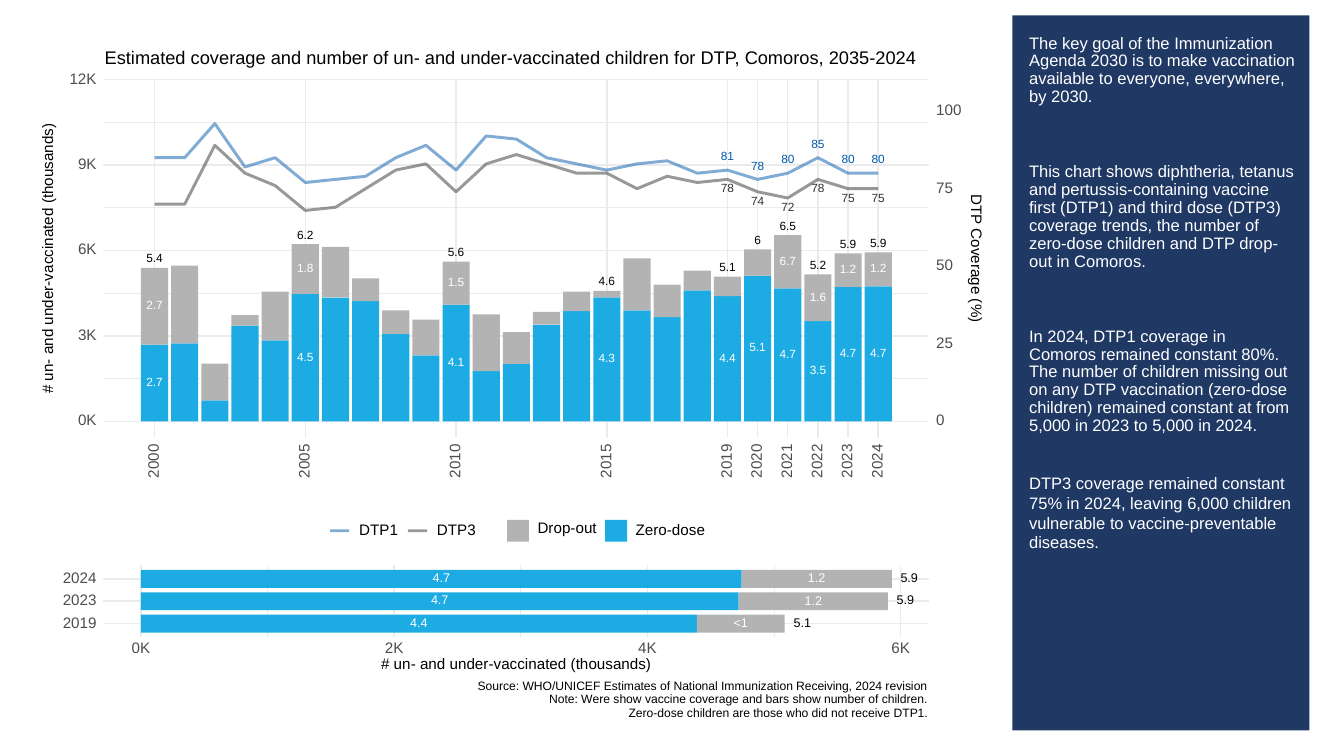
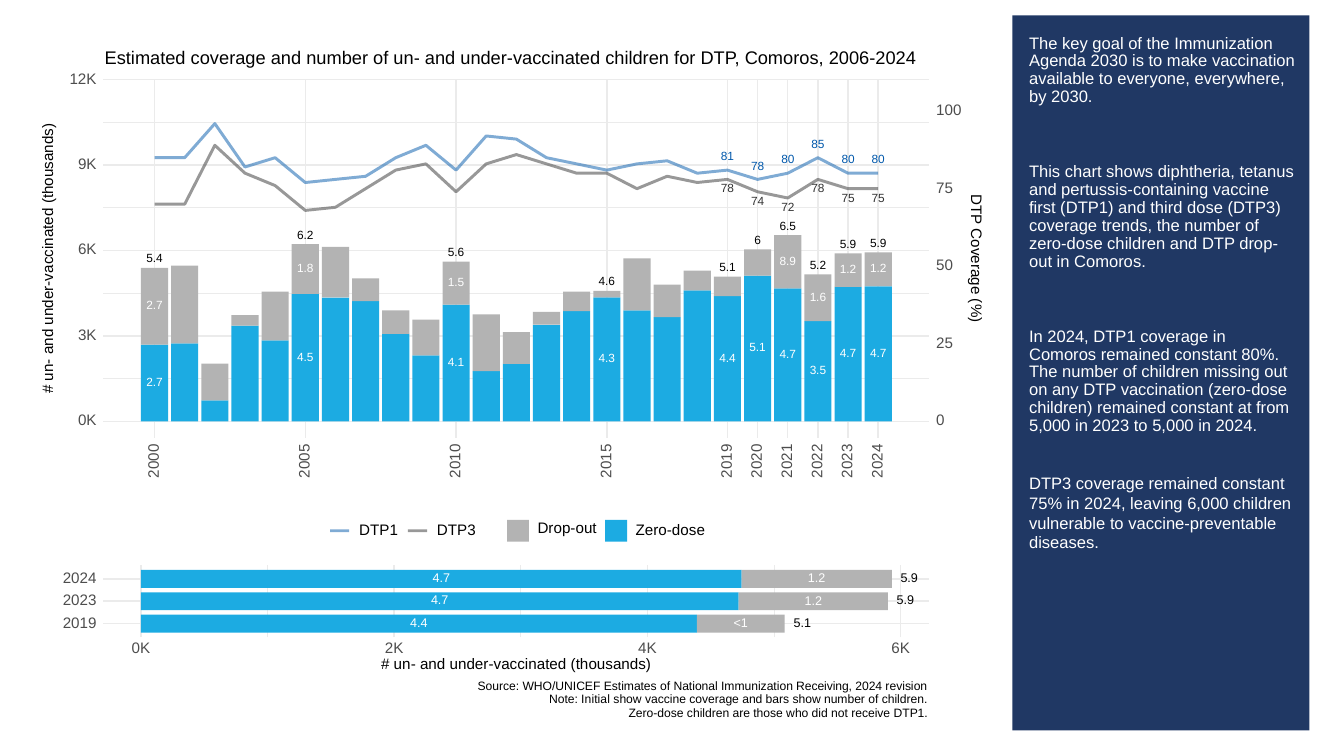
2035-2024: 2035-2024 -> 2006-2024 (872, 59)
6.7: 6.7 -> 8.9 (788, 261)
Were: Were -> Initial (596, 699)
